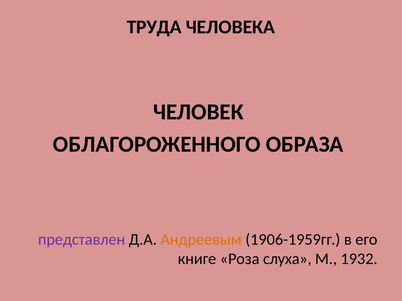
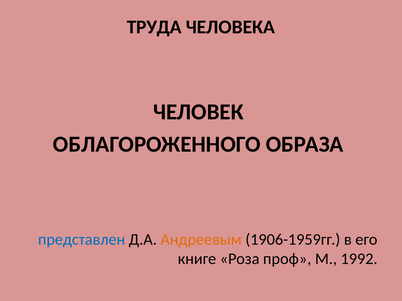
представлен colour: purple -> blue (82, 240)
слуха: слуха -> проф (287, 259)
1932: 1932 -> 1992 (359, 259)
